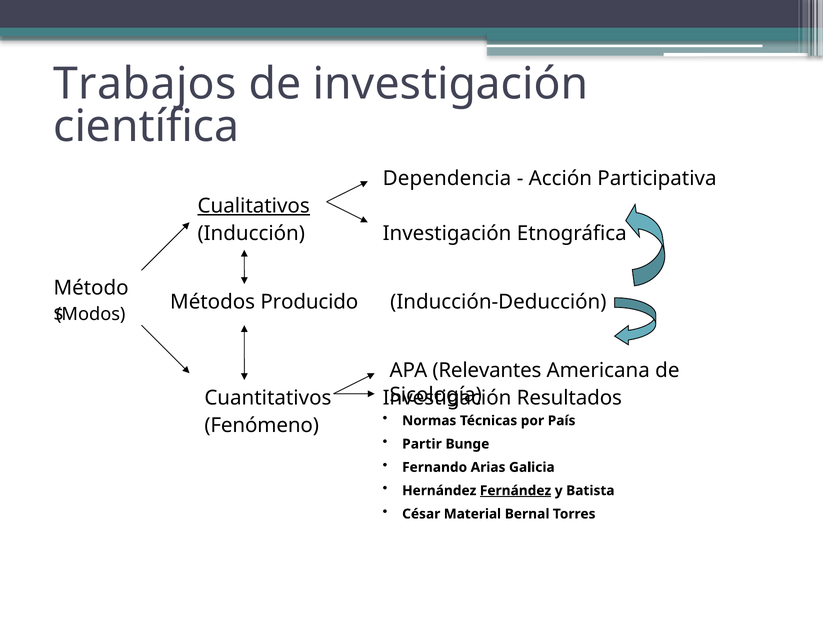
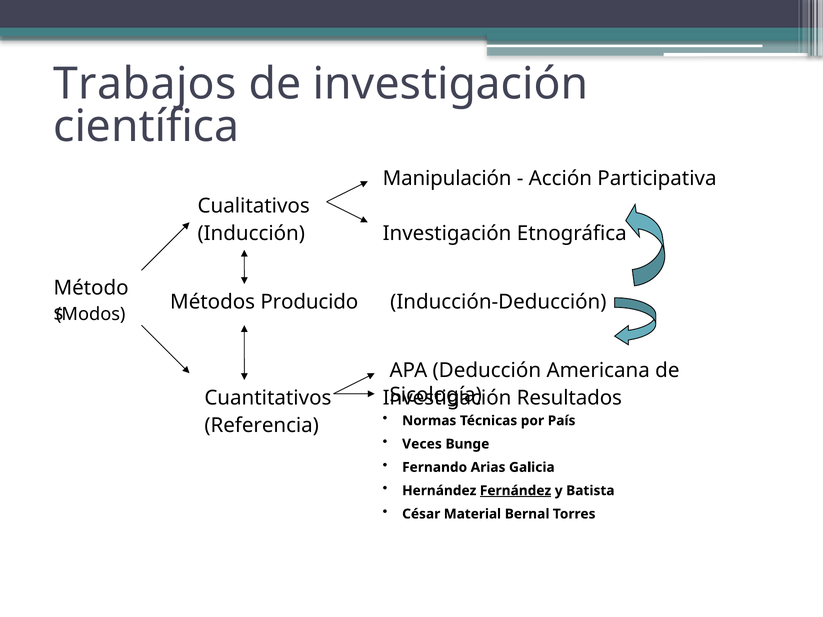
Dependencia: Dependencia -> Manipulación (447, 179)
Cualitativos underline: present -> none (254, 206)
Relevantes: Relevantes -> Deducción (487, 371)
Fenómeno: Fenómeno -> Referencia (262, 425)
Partir: Partir -> Veces (422, 444)
